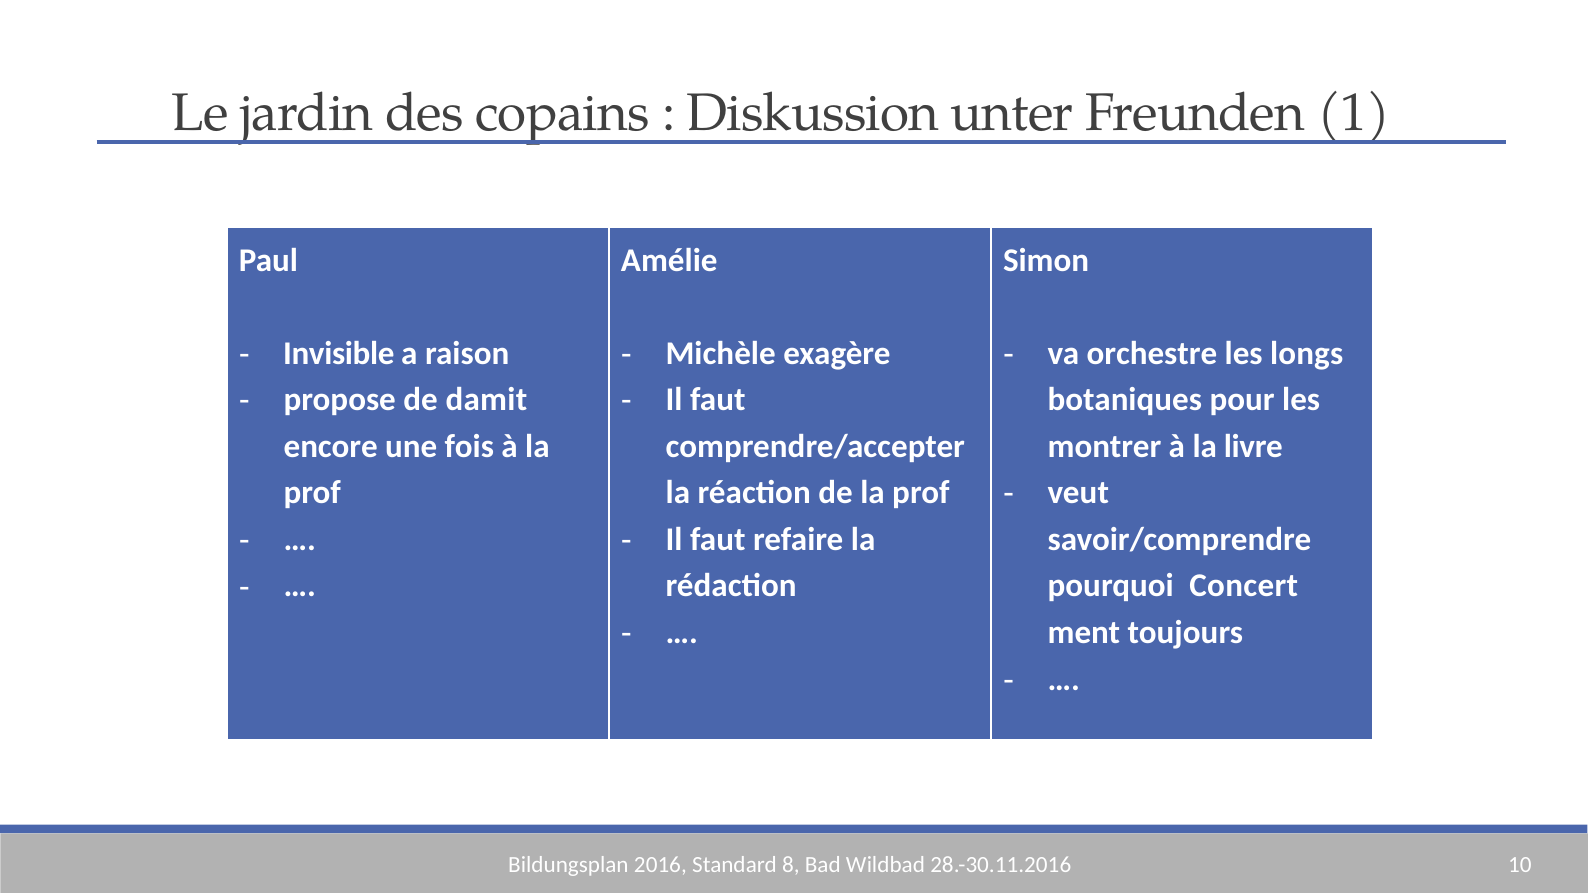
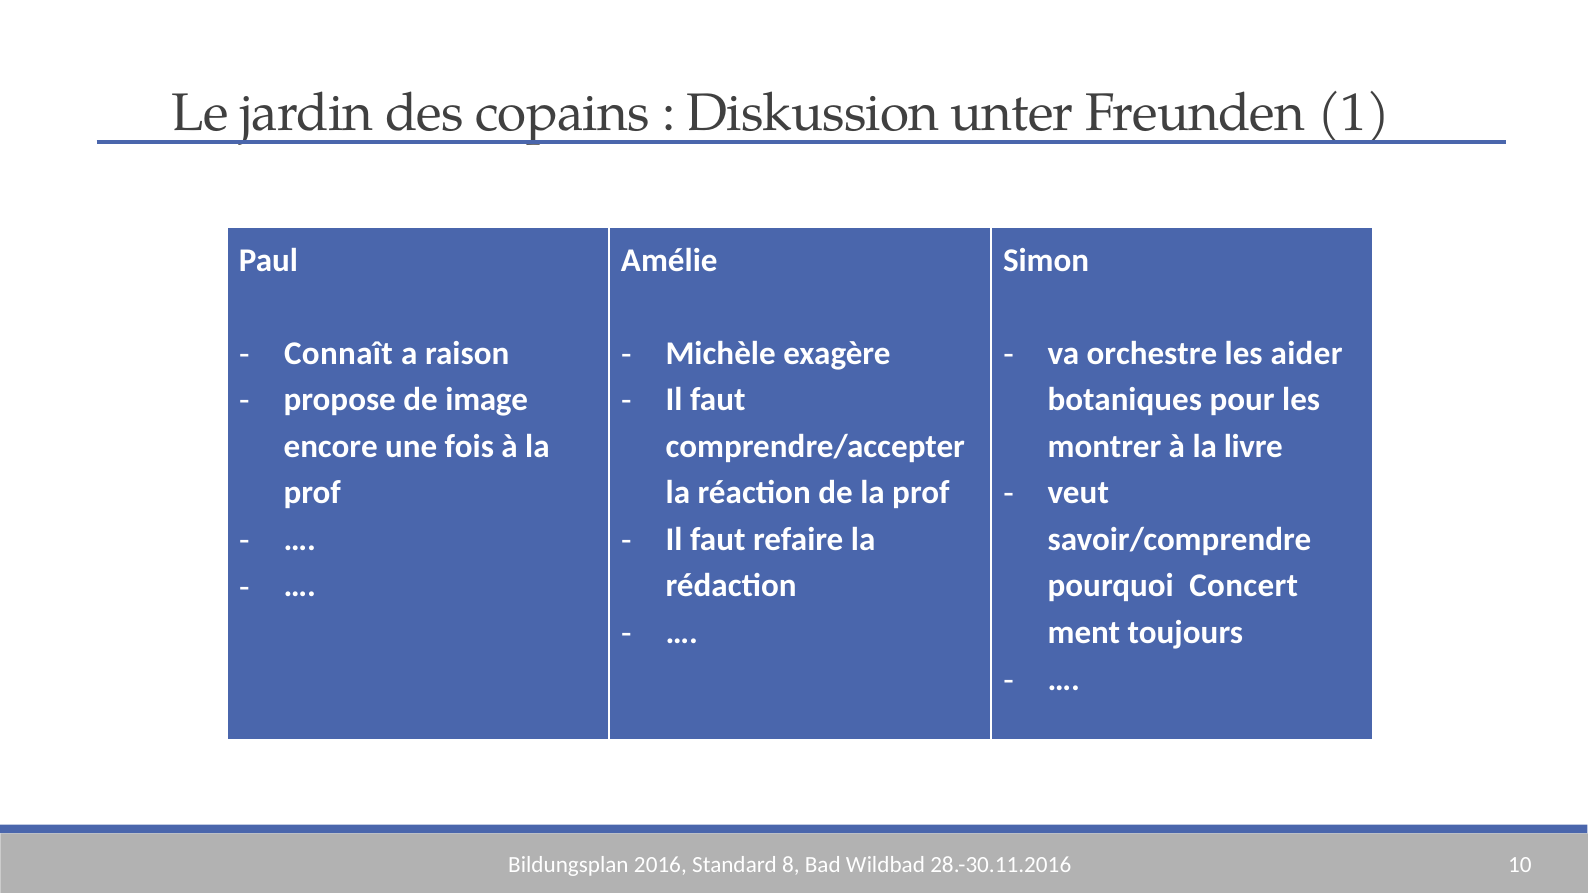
Invisible: Invisible -> Connaît (338, 353)
longs: longs -> aider (1307, 353)
damit: damit -> image (487, 400)
